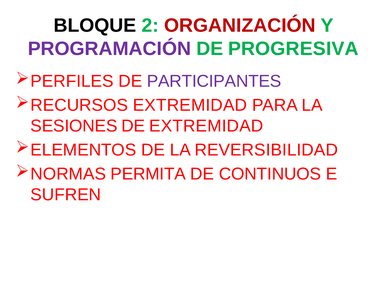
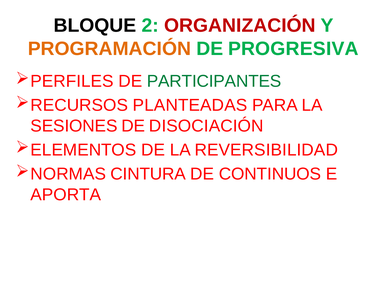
PROGRAMACIÓN colour: purple -> orange (109, 49)
PARTICIPANTES colour: purple -> green (214, 81)
EXTREMIDAD: EXTREMIDAD -> PLANTEADAS (190, 105)
DE EXTREMIDAD: EXTREMIDAD -> DISOCIACIÓN (206, 126)
PERMITA: PERMITA -> CINTURA (148, 174)
SUFREN: SUFREN -> APORTA (66, 195)
